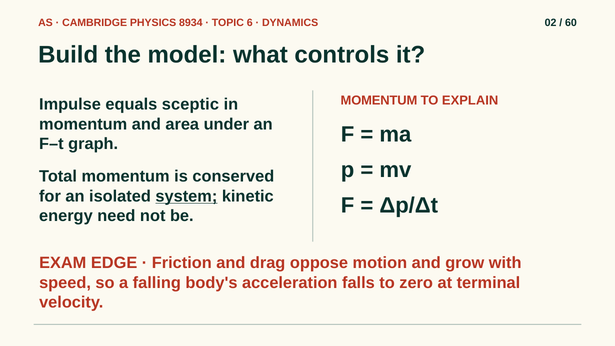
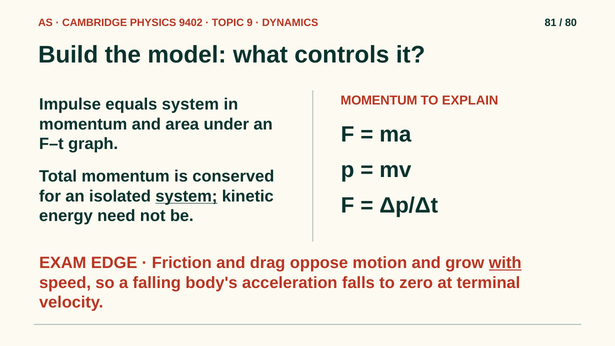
8934: 8934 -> 9402 (191, 23)
6: 6 -> 9 (250, 23)
02: 02 -> 81 (551, 23)
60: 60 -> 80 (571, 23)
equals sceptic: sceptic -> system (190, 104)
with underline: none -> present (505, 263)
